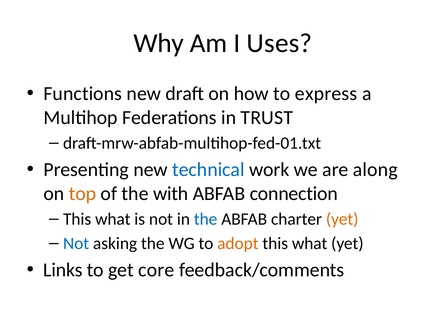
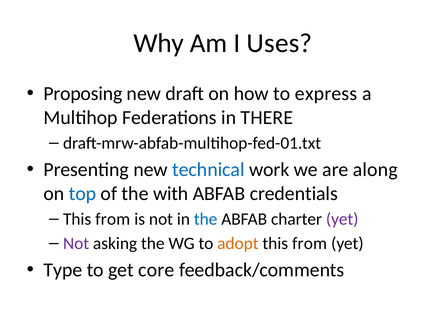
Functions: Functions -> Proposing (83, 94)
TRUST: TRUST -> THERE (267, 117)
top colour: orange -> blue (83, 193)
connection: connection -> credentials (294, 193)
what: what -> from (113, 219)
yet colour: orange -> purple (342, 219)
Not colour: blue -> purple (76, 243)
what: what -> from (310, 243)
Links: Links -> Type (63, 270)
